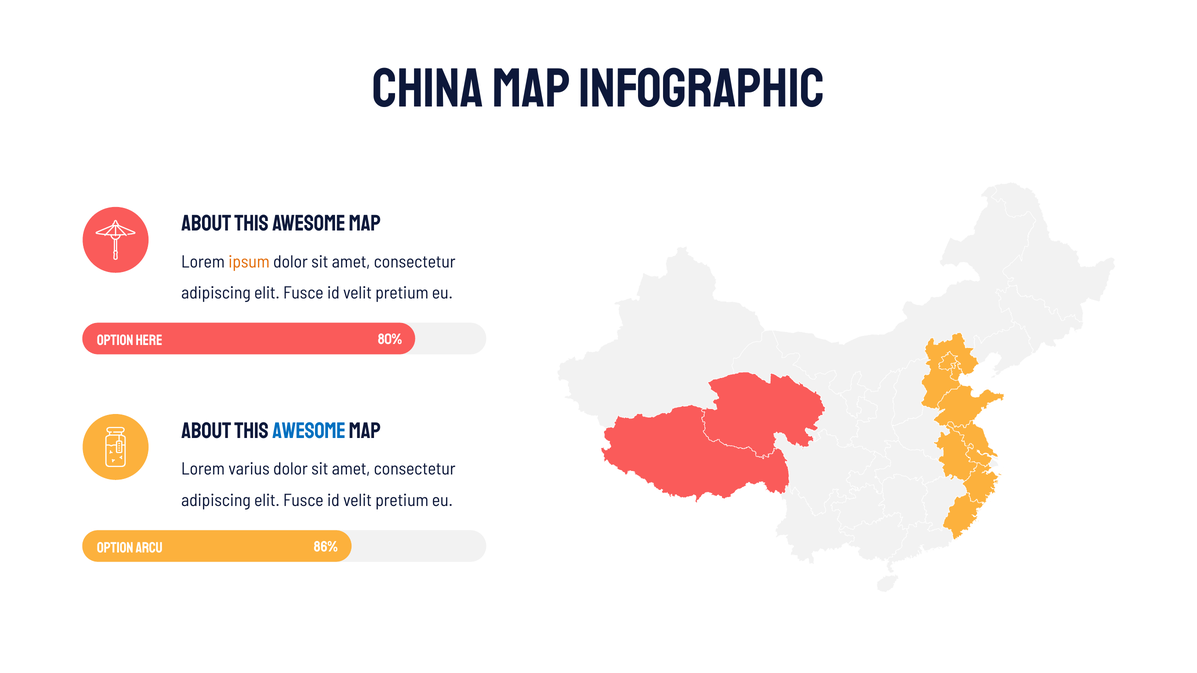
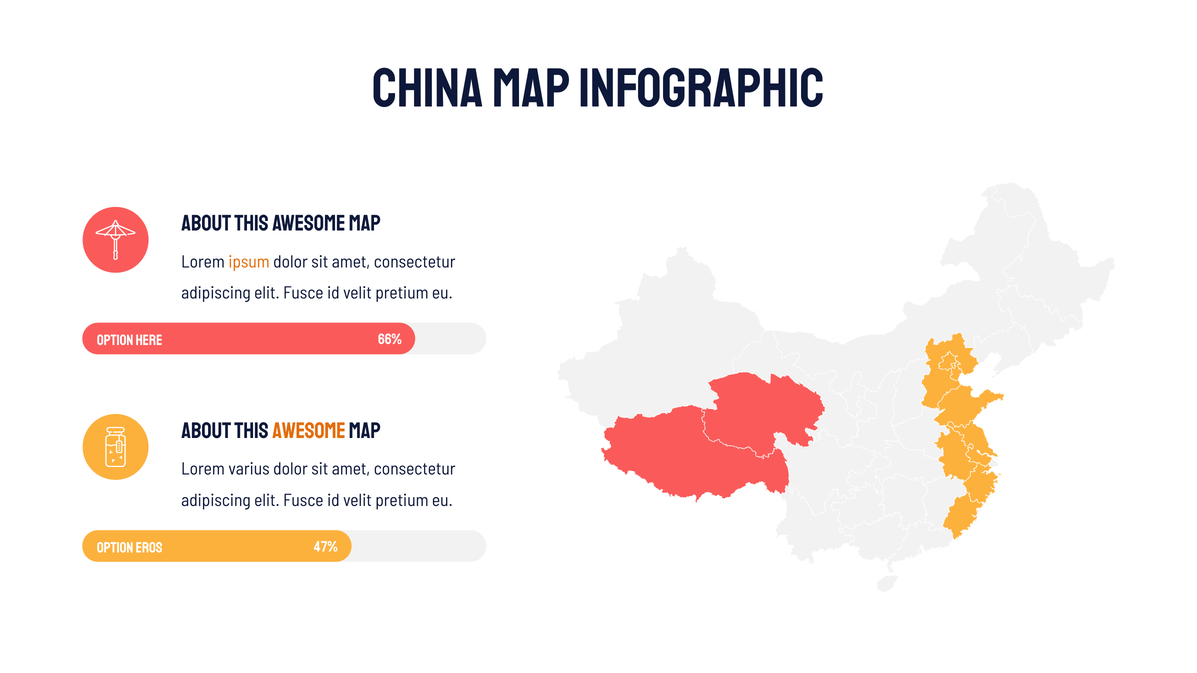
80%: 80% -> 66% (390, 340)
Awesome colour: blue -> orange (309, 431)
86%: 86% -> 47% (326, 547)
Arcu: Arcu -> Eros (149, 548)
